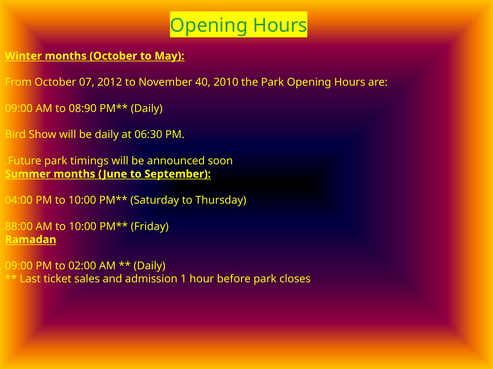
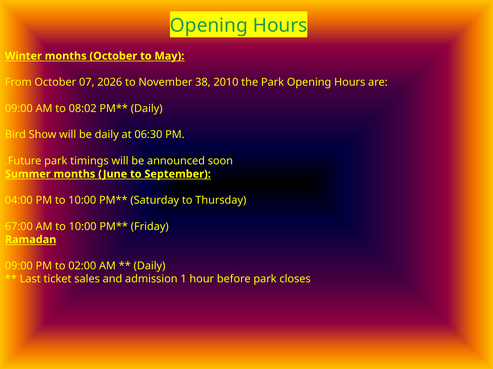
2012: 2012 -> 2026 (110, 82)
40: 40 -> 38 (203, 82)
08:90: 08:90 -> 08:02 (83, 109)
88:00: 88:00 -> 67:00 (19, 227)
